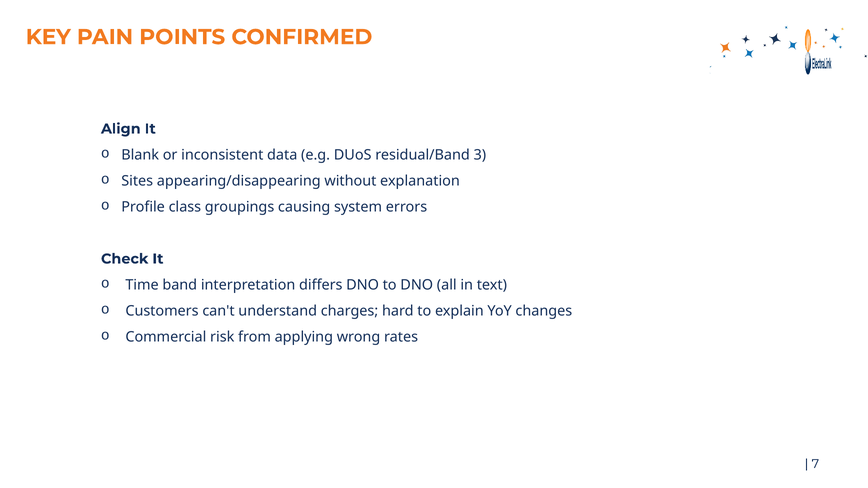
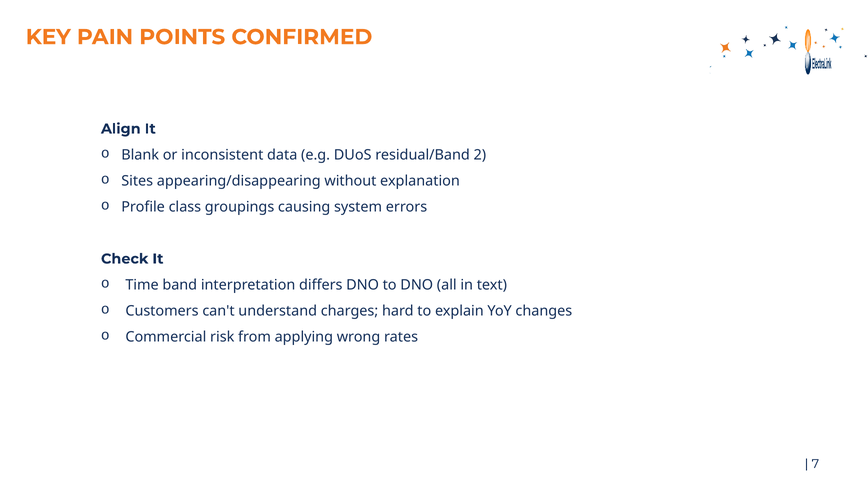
3: 3 -> 2 (480, 155)
